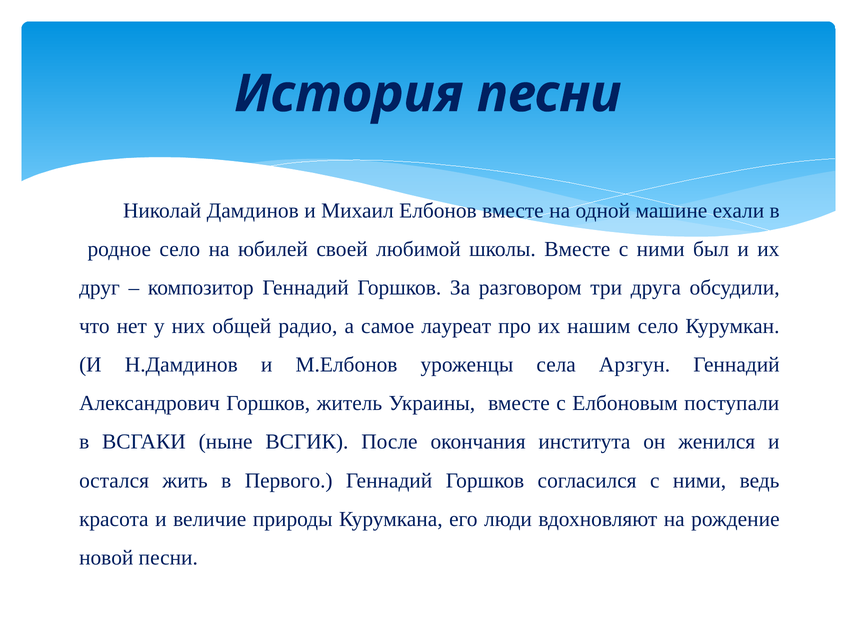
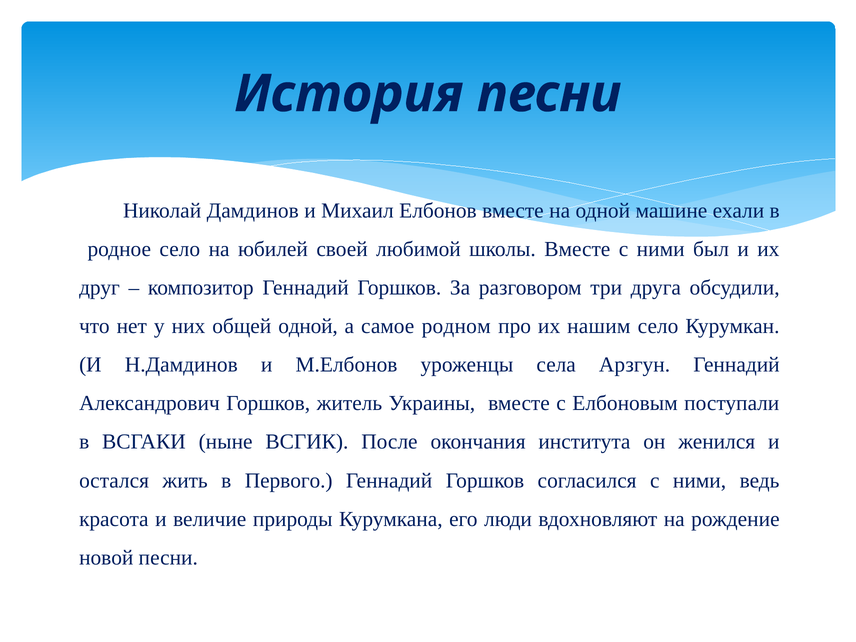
общей радио: радио -> одной (308, 326)
лауреат: лауреат -> родном (456, 326)
